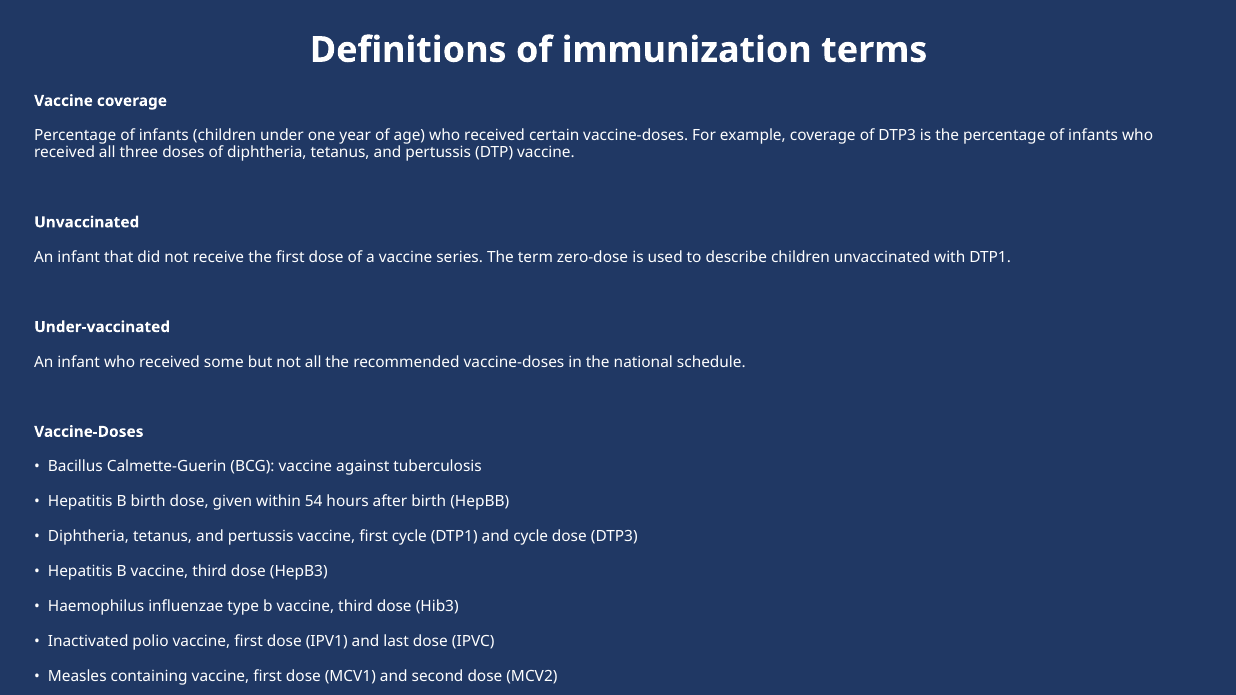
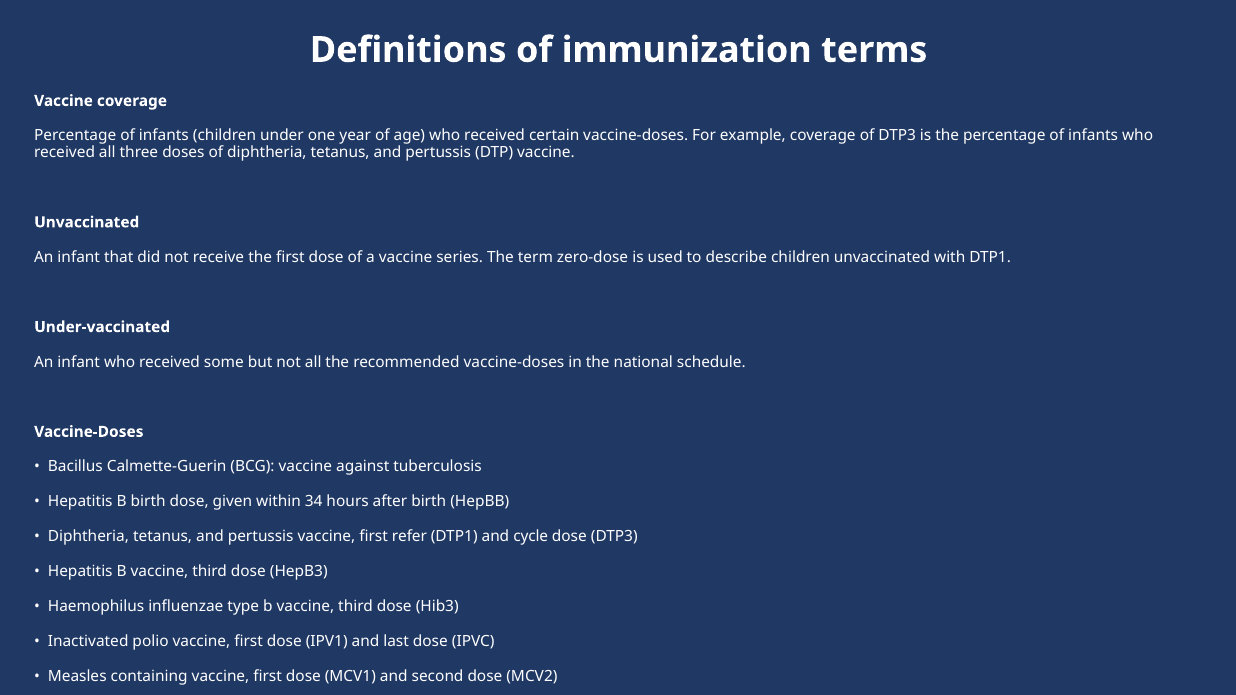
54: 54 -> 34 (314, 502)
first cycle: cycle -> refer (409, 537)
